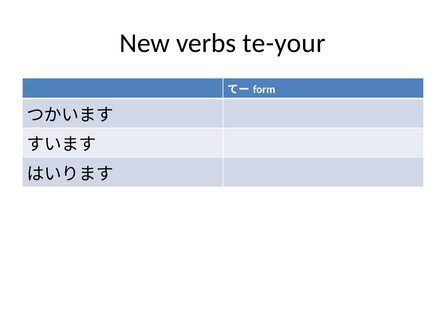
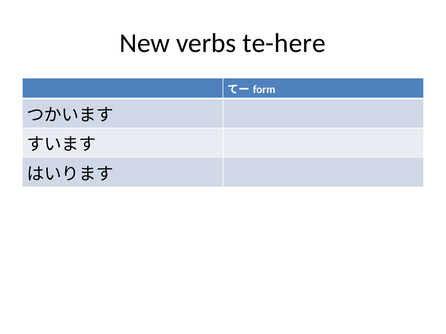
te-your: te-your -> te-here (284, 43)
